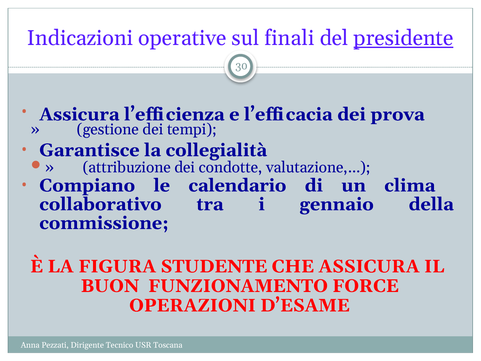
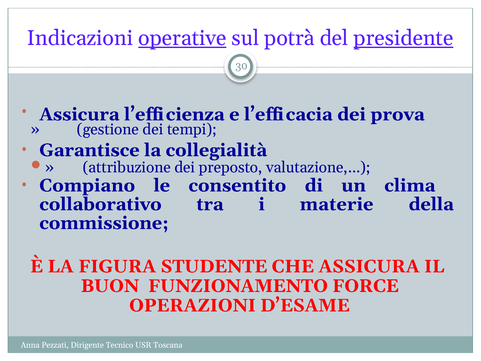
operative underline: none -> present (182, 38)
finali: finali -> potrà (289, 38)
condotte: condotte -> preposto (231, 167)
calendario: calendario -> consentito (237, 185)
gennaio: gennaio -> materie (337, 204)
